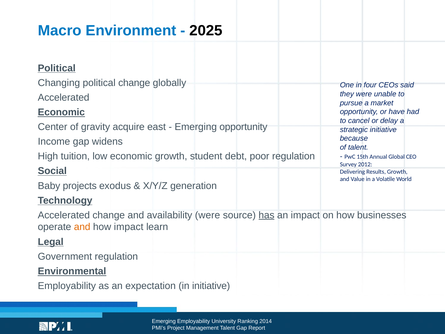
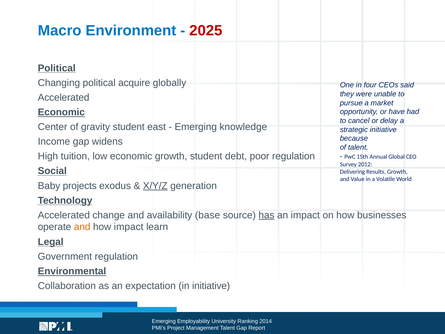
2025 colour: black -> red (206, 31)
political change: change -> acquire (134, 83)
gravity acquire: acquire -> student (129, 127)
Emerging opportunity: opportunity -> knowledge (243, 127)
X/Y/Z underline: none -> present (155, 186)
availability were: were -> base (208, 215)
Employability: Employability -> Collaboration (67, 286)
